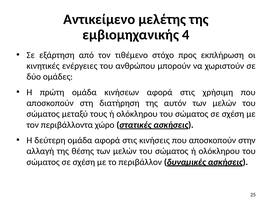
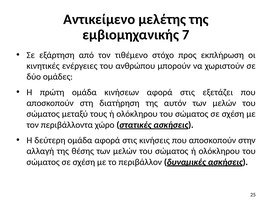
4: 4 -> 7 (186, 35)
χρήσιμη: χρήσιμη -> εξετάζει (218, 92)
